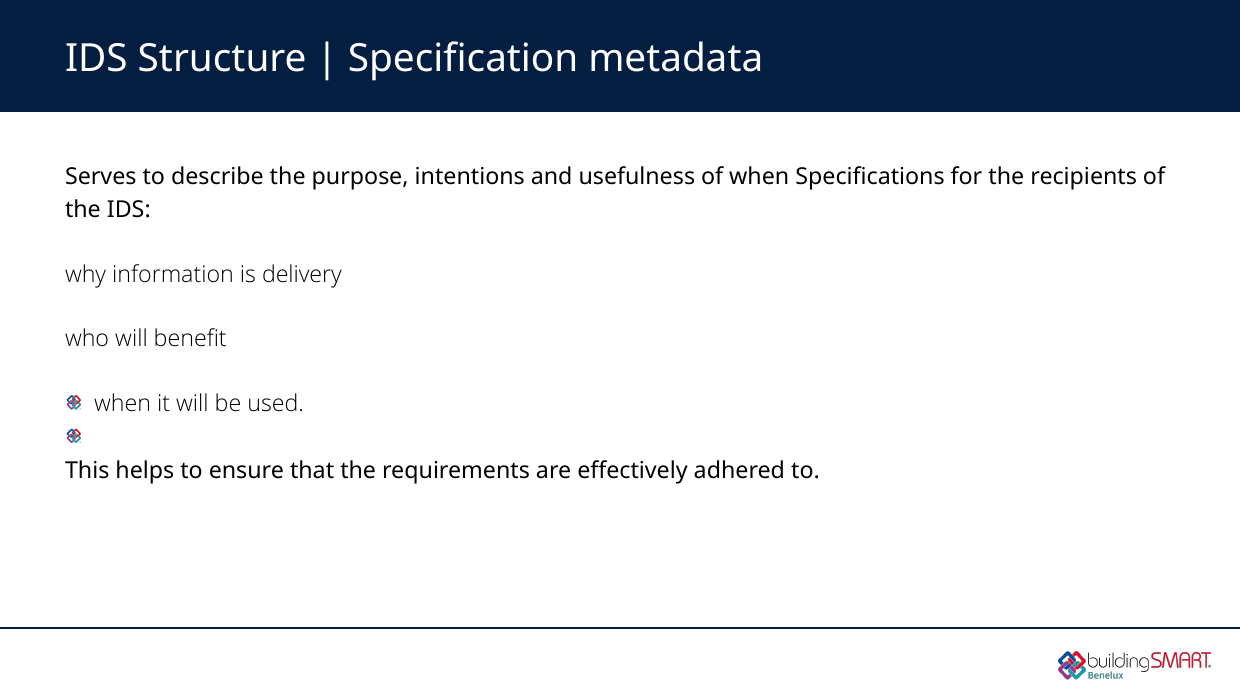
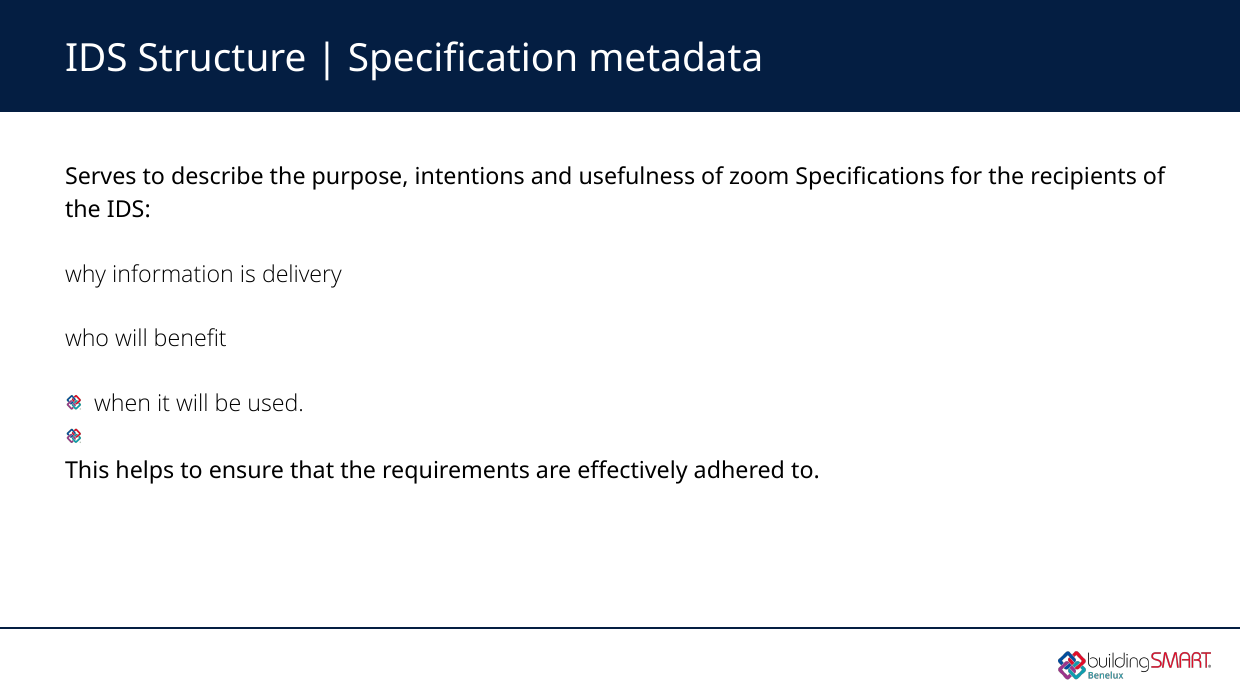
of when: when -> zoom (759, 176)
